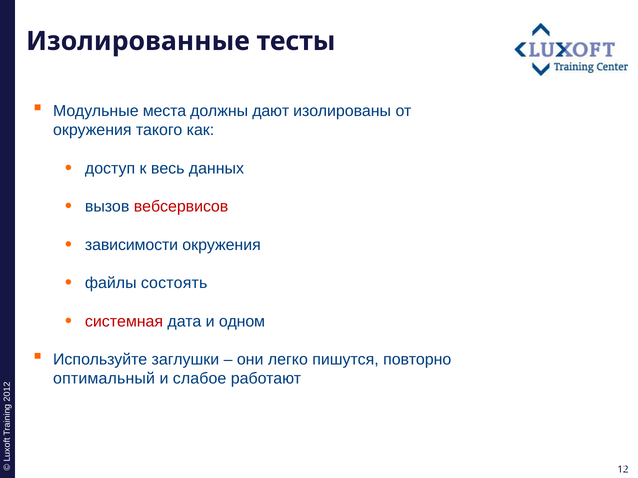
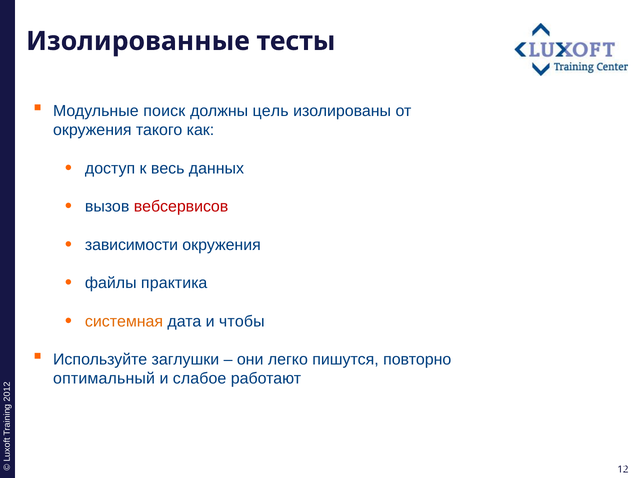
места: места -> поиск (164, 111)
дают: дают -> цель (271, 111)
состоять: состоять -> практика (174, 283)
системная colour: red -> orange (124, 322)
одном: одном -> чтобы (242, 322)
